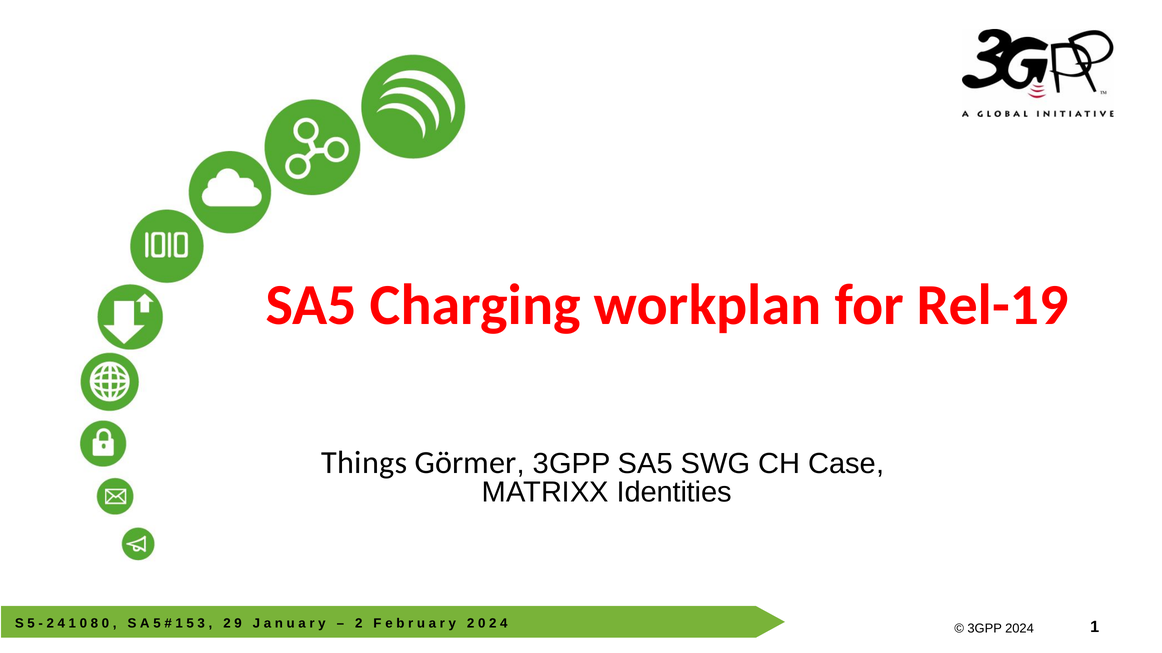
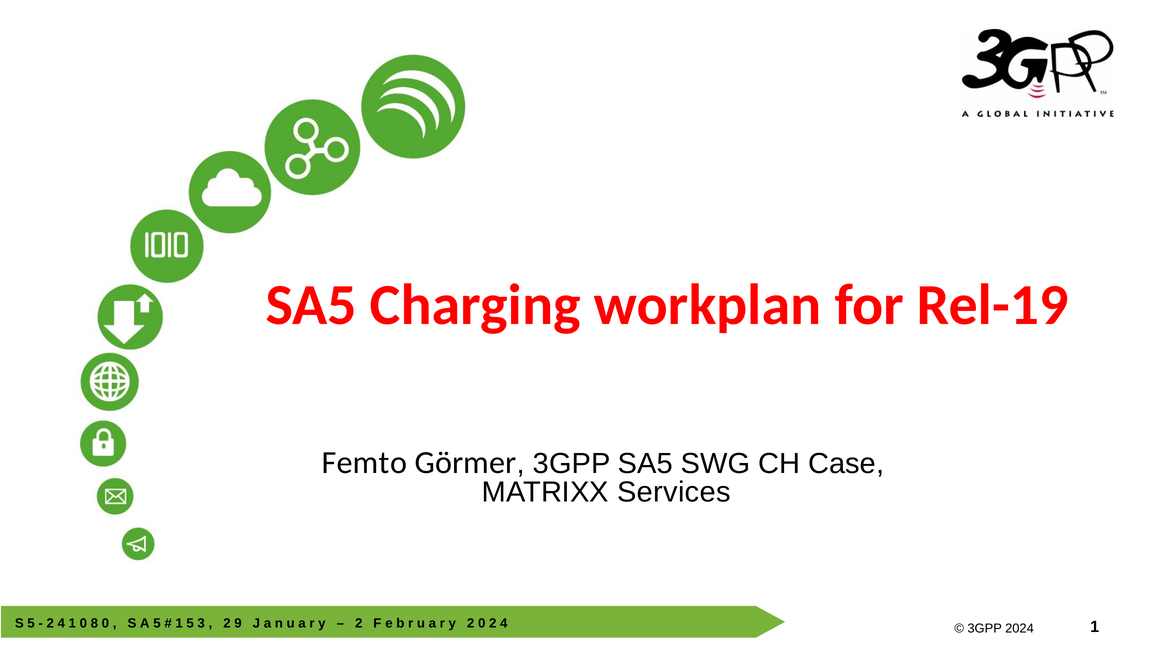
Things: Things -> Femto (364, 463)
Identities: Identities -> Services (674, 493)
